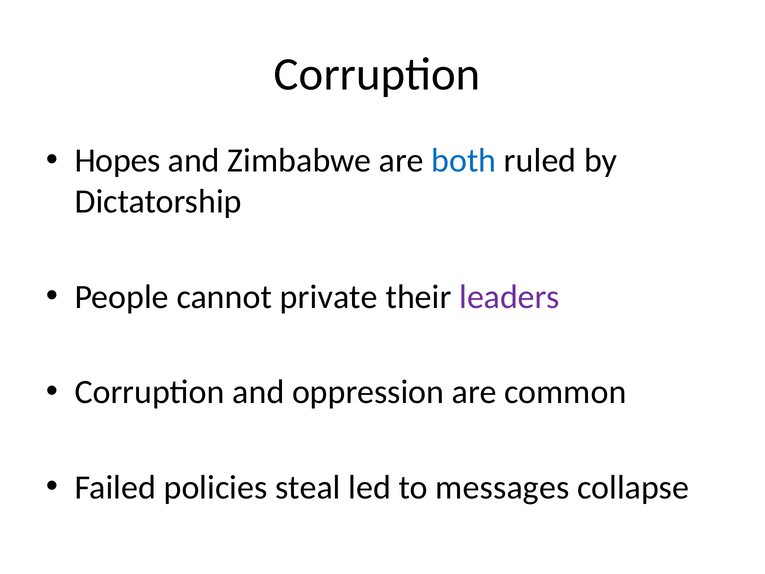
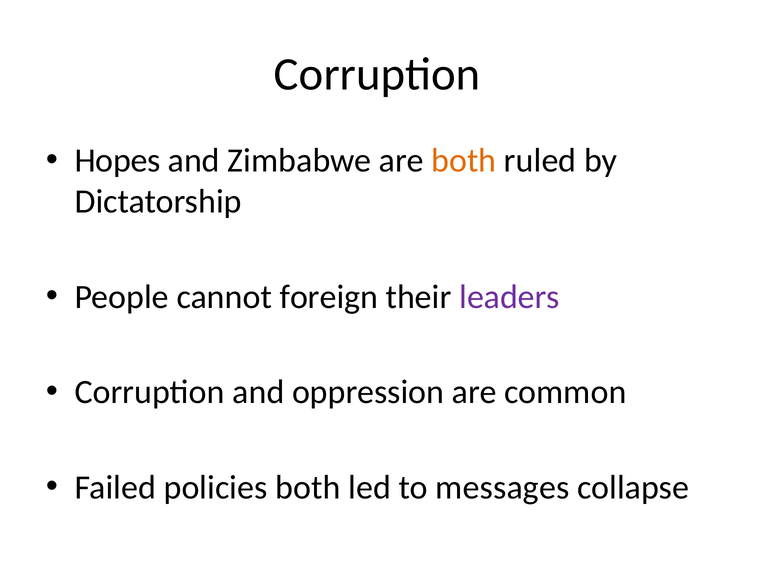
both colour: blue -> orange (464, 161)
private: private -> foreign (329, 297)
policies steal: steal -> both (308, 487)
